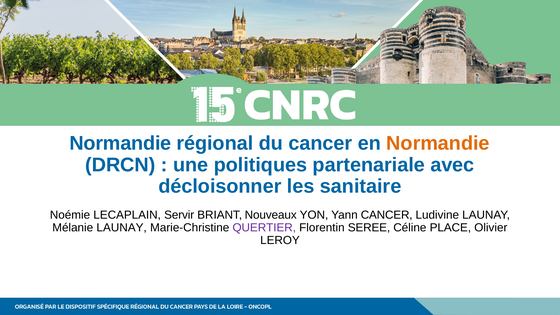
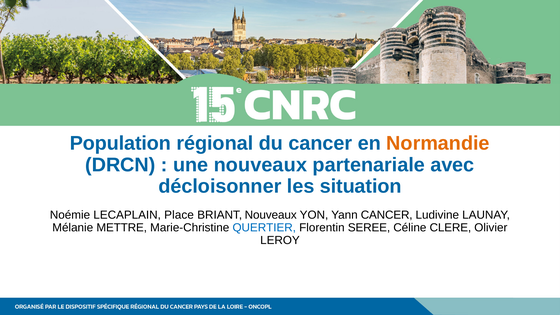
Normandie: Normandie -> Population (120, 143)
une politiques: politiques -> nouveaux (260, 165)
sanitaire: sanitaire -> situation (361, 186)
Servir: Servir -> Place (179, 215)
Mélanie LAUNAY: LAUNAY -> METTRE (122, 228)
QUERTIER colour: purple -> blue (264, 228)
PLACE: PLACE -> CLERE (450, 228)
